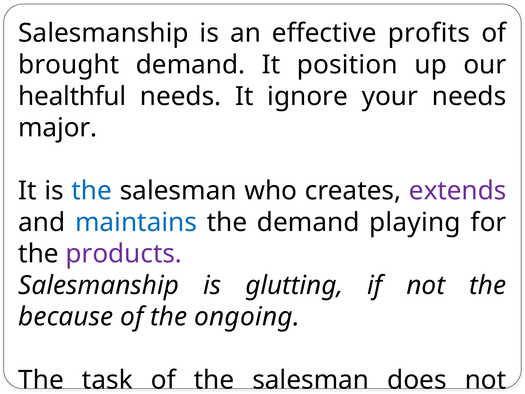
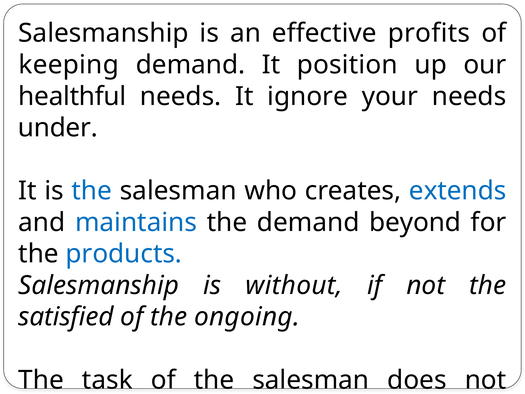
brought: brought -> keeping (69, 65)
major: major -> under (58, 128)
extends colour: purple -> blue (458, 191)
playing: playing -> beyond (415, 222)
products colour: purple -> blue (124, 254)
glutting: glutting -> without (294, 285)
because: because -> satisfied (66, 317)
